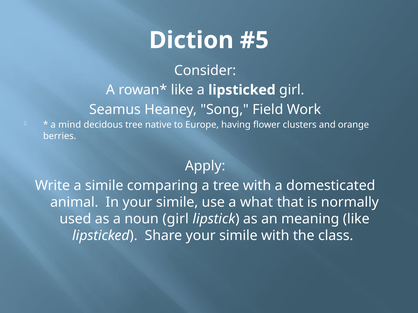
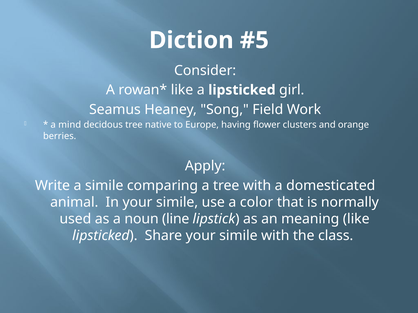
what: what -> color (257, 202)
noun girl: girl -> line (176, 219)
